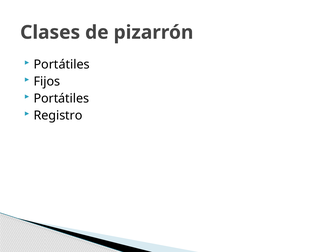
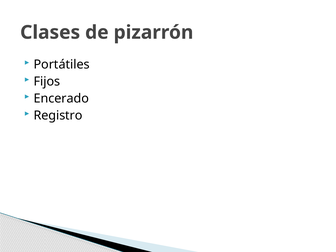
Portátiles: Portátiles -> Encerado (61, 99)
